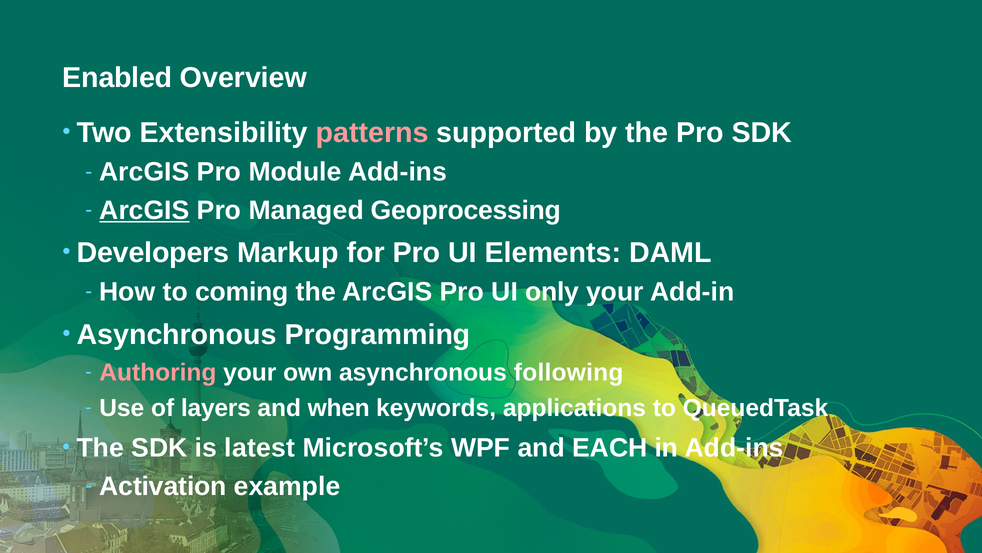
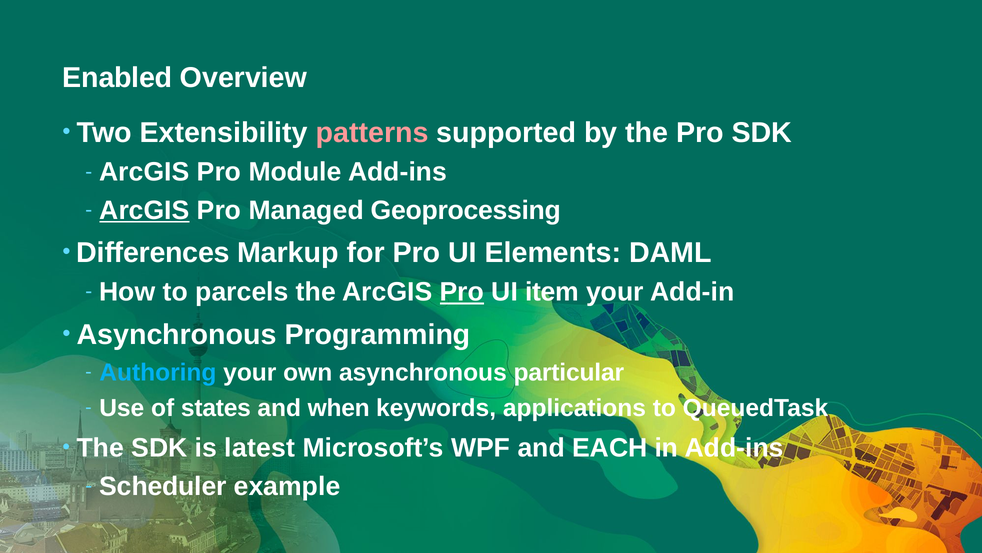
Developers: Developers -> Differences (153, 253)
coming: coming -> parcels (242, 292)
Pro underline: none -> present (462, 292)
only: only -> item (552, 292)
Authoring colour: pink -> light blue (158, 372)
following: following -> particular (569, 372)
layers: layers -> states (216, 408)
Activation: Activation -> Scheduler (163, 486)
